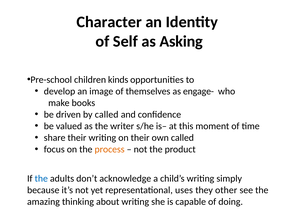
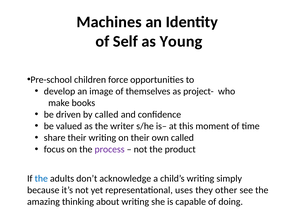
Character: Character -> Machines (109, 22)
Asking: Asking -> Young (181, 41)
kinds: kinds -> force (118, 80)
engage-: engage- -> project- (198, 91)
process colour: orange -> purple (110, 150)
